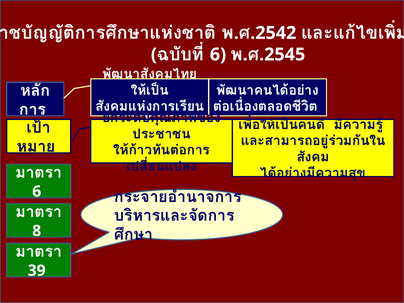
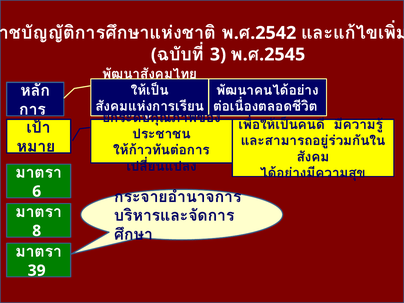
6: 6 -> 3 (218, 54)
